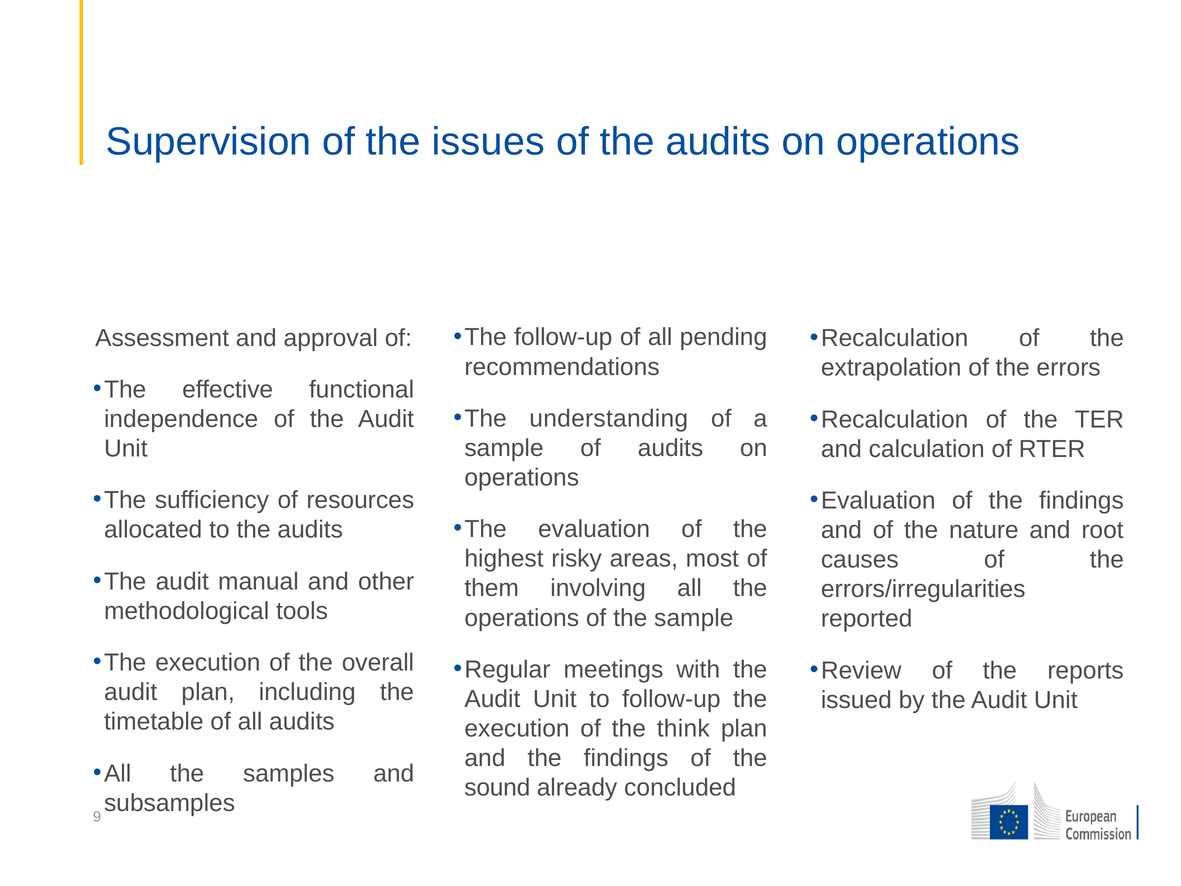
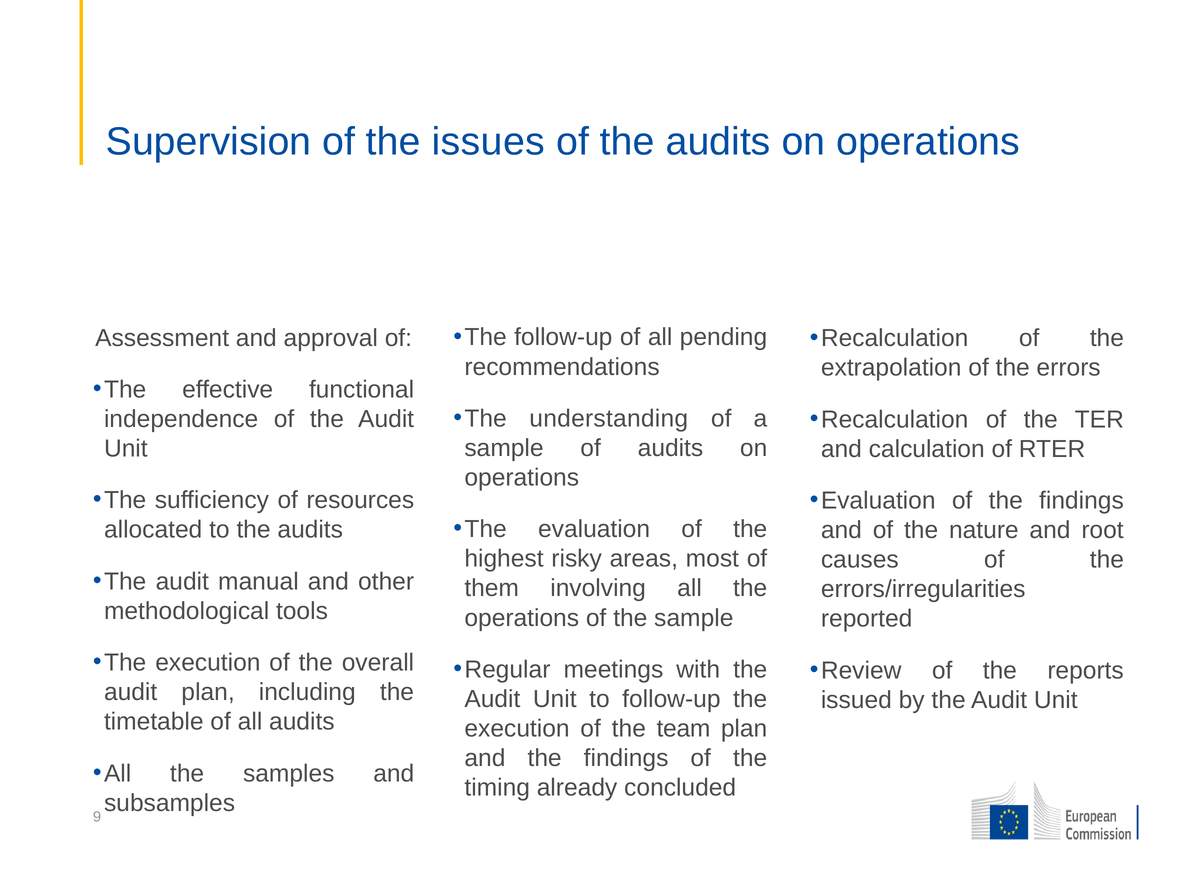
think: think -> team (684, 728)
sound: sound -> timing (497, 787)
